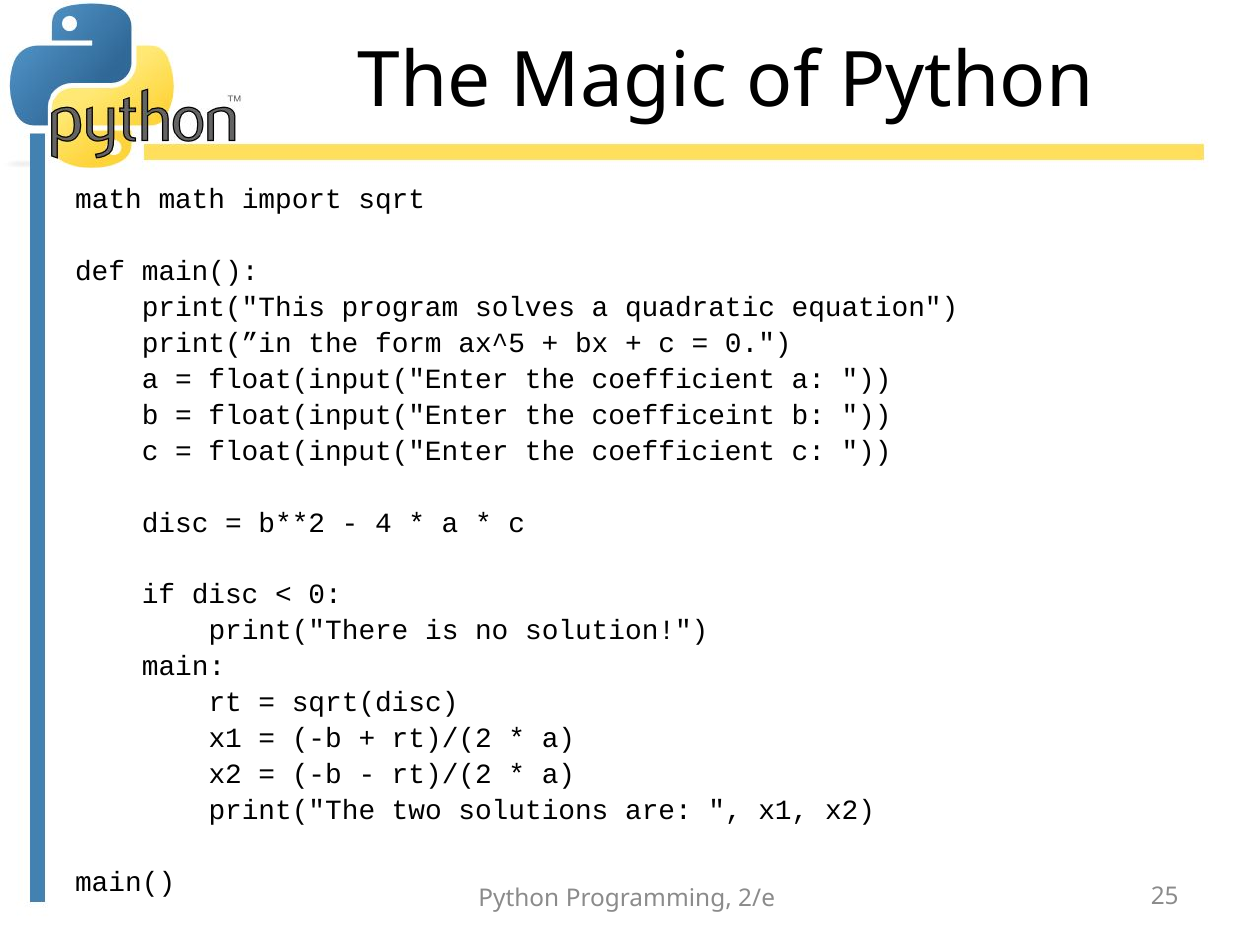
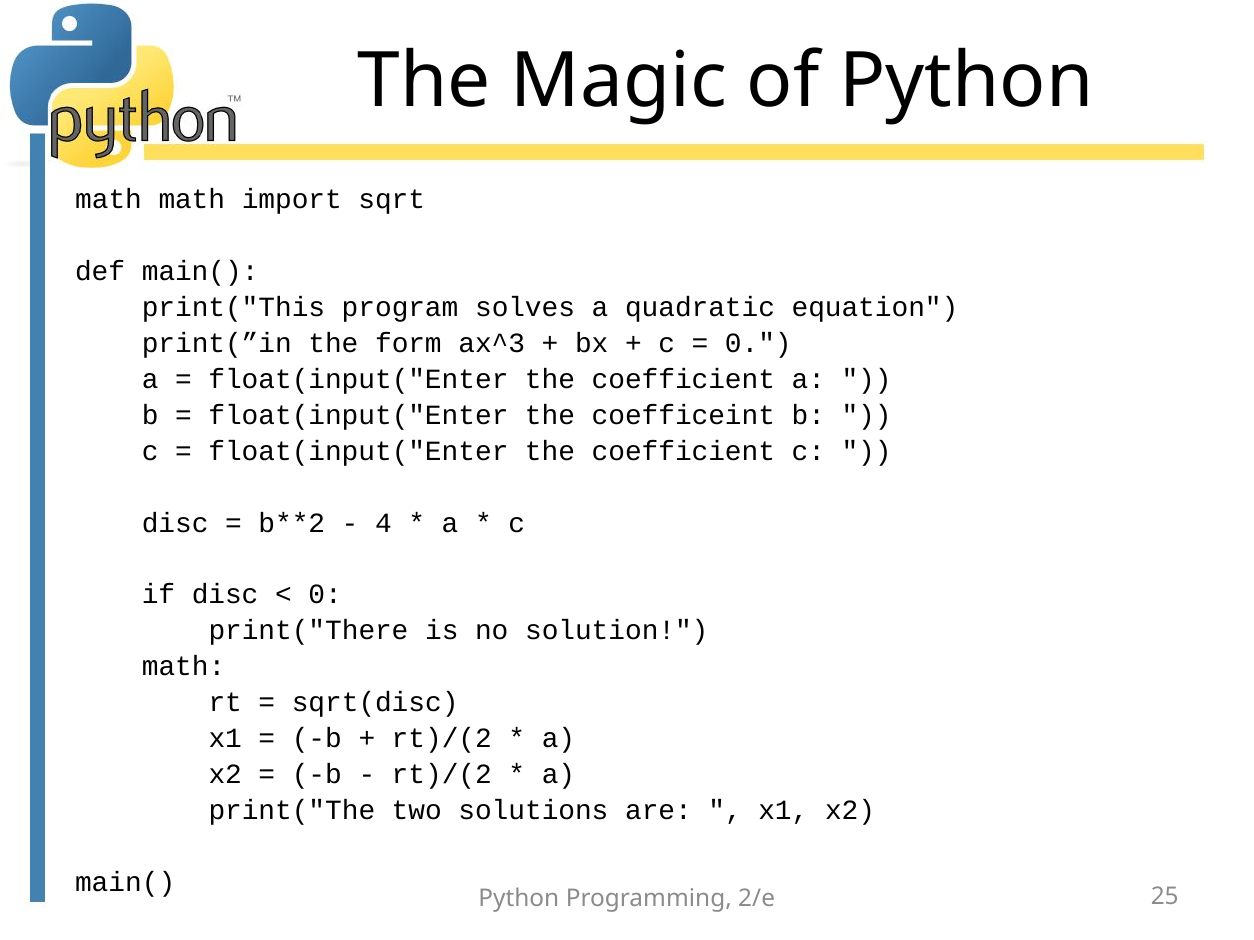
ax^5: ax^5 -> ax^3 (492, 343)
main: main -> math (184, 667)
